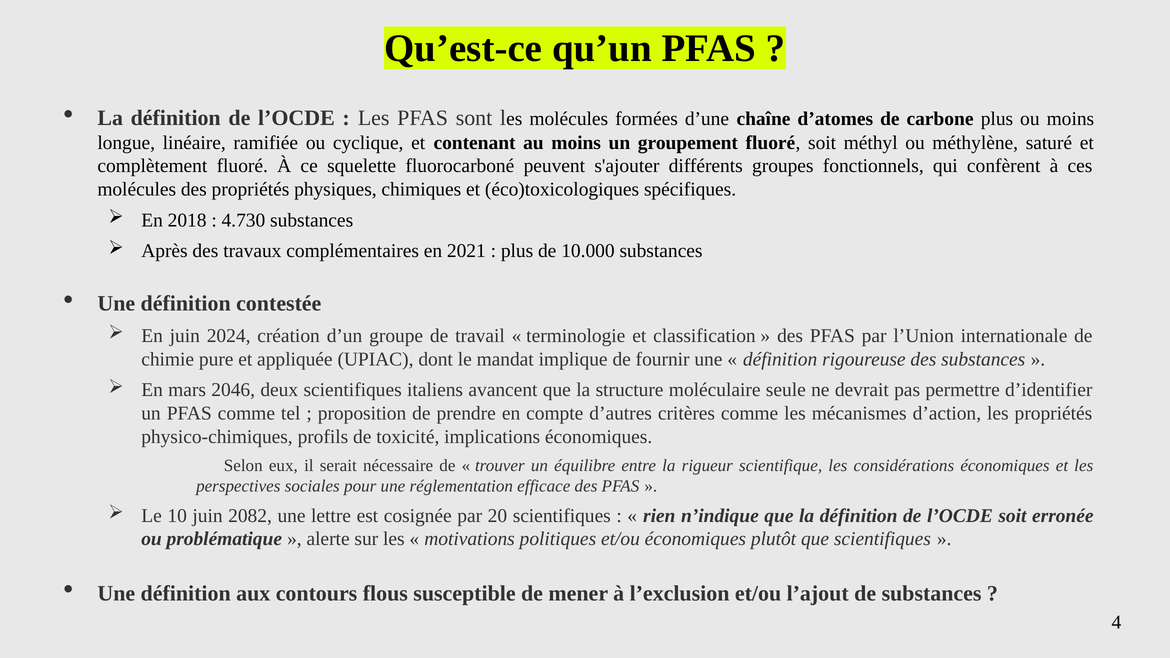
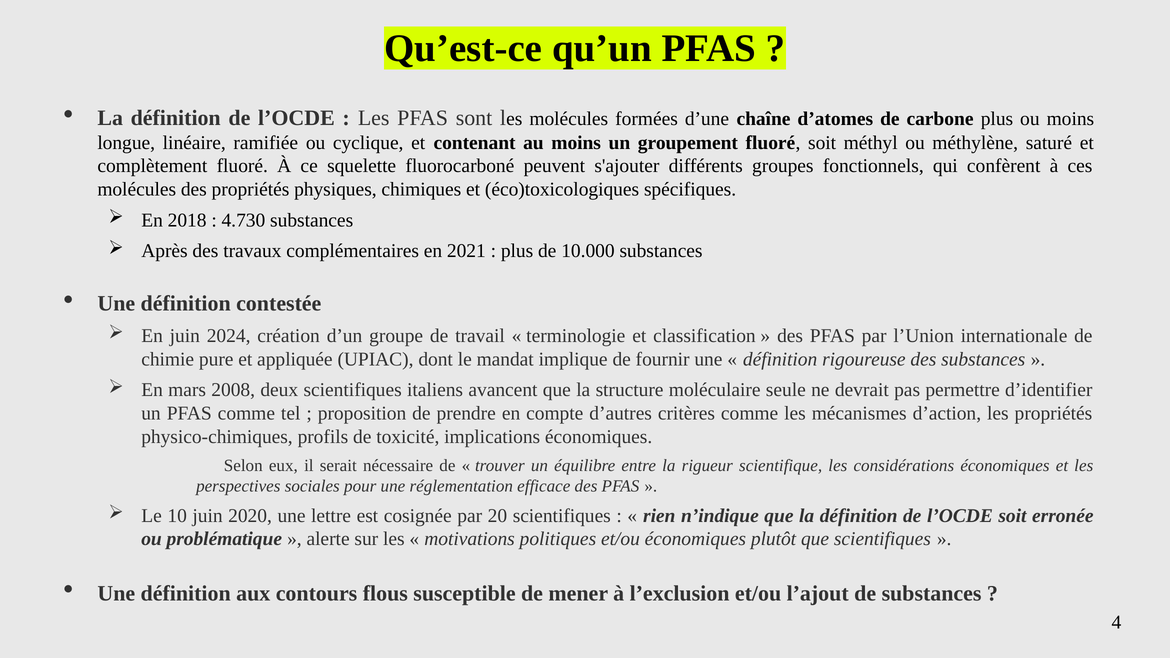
2046: 2046 -> 2008 (233, 390)
2082: 2082 -> 2020 (250, 516)
